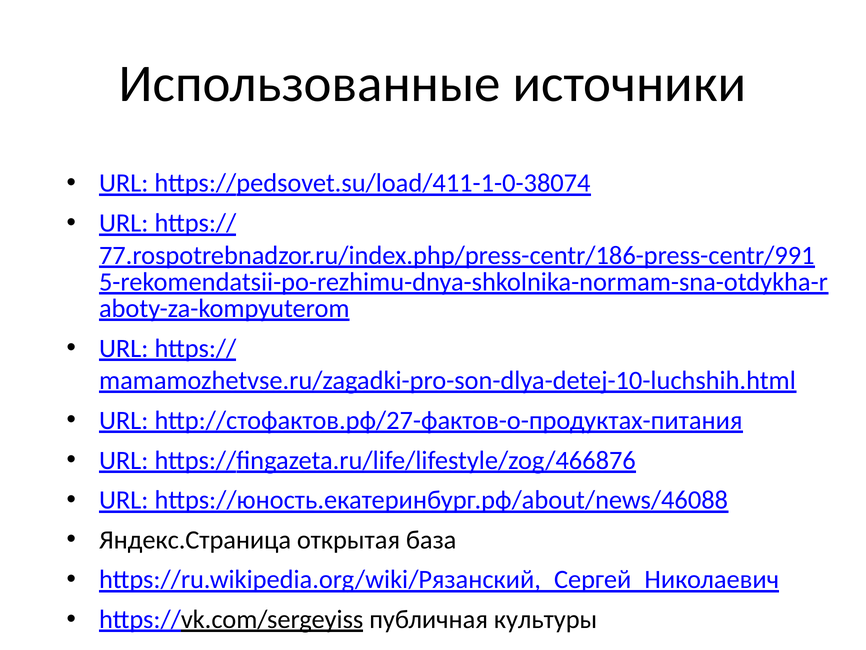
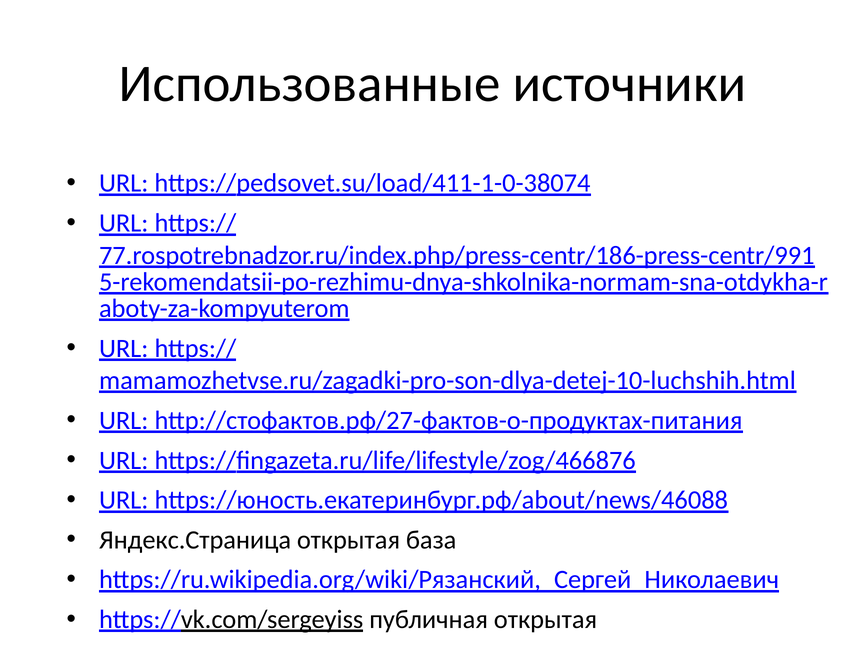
публичная культуры: культуры -> открытая (545, 619)
